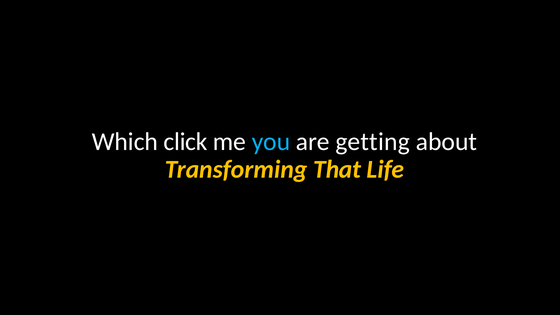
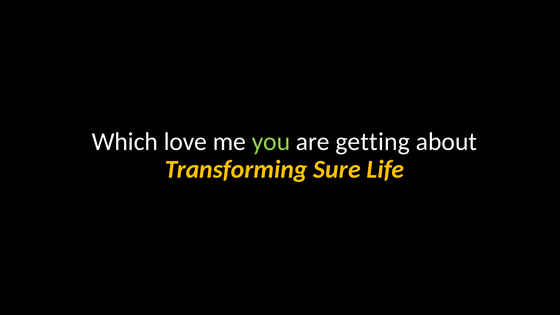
click: click -> love (185, 142)
you colour: light blue -> light green (271, 142)
That: That -> Sure (337, 169)
